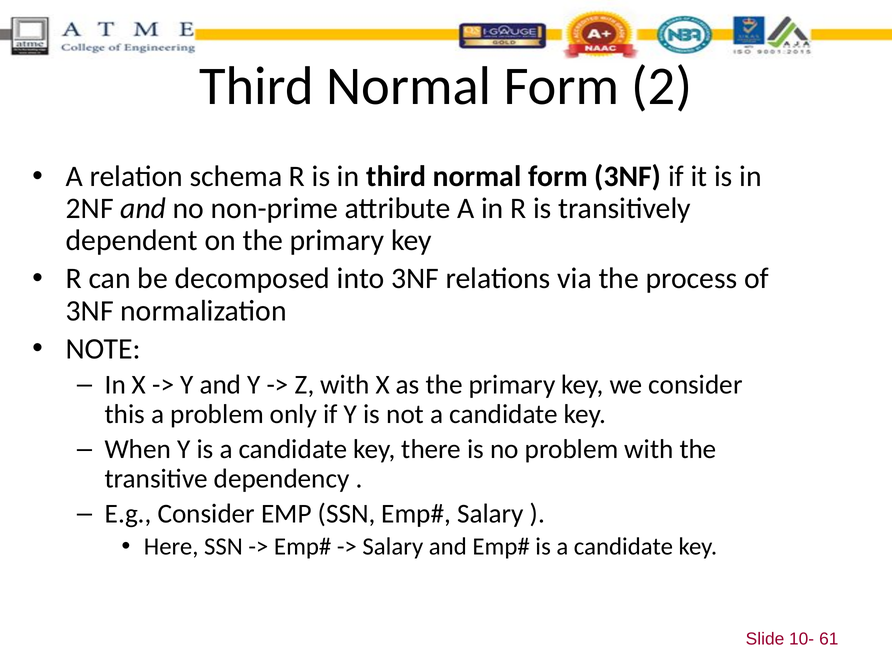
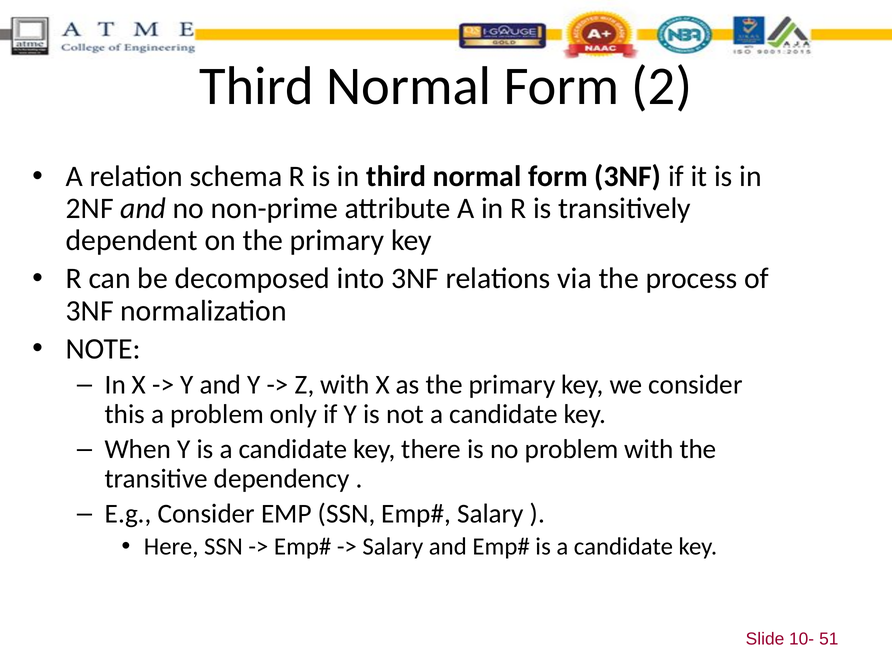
61: 61 -> 51 (829, 639)
